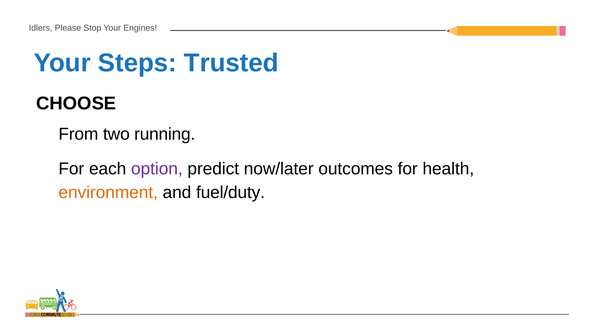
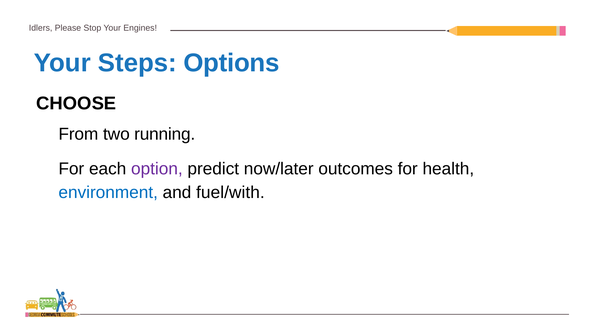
Trusted: Trusted -> Options (231, 63)
environment colour: orange -> blue (108, 193)
fuel/duty: fuel/duty -> fuel/with (230, 193)
